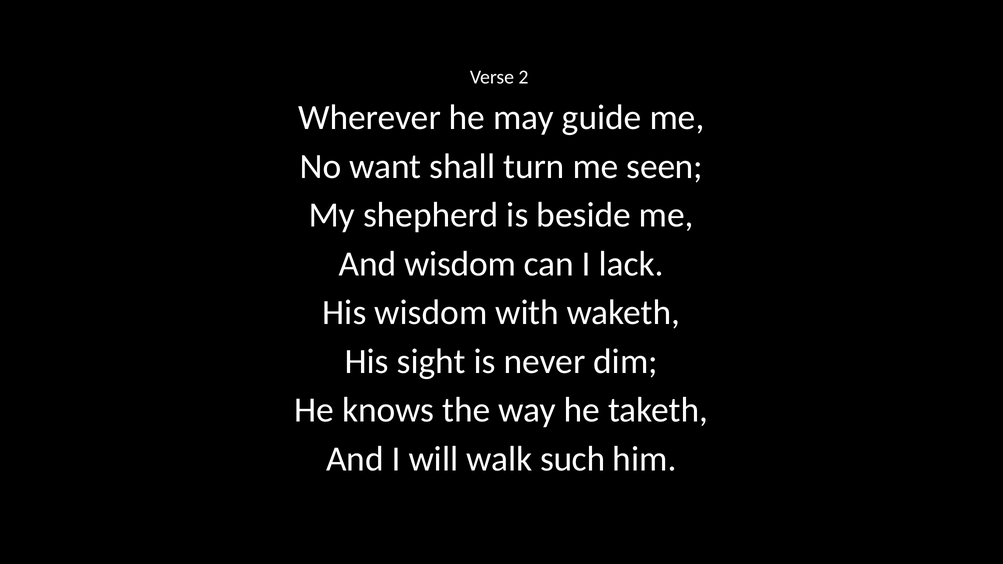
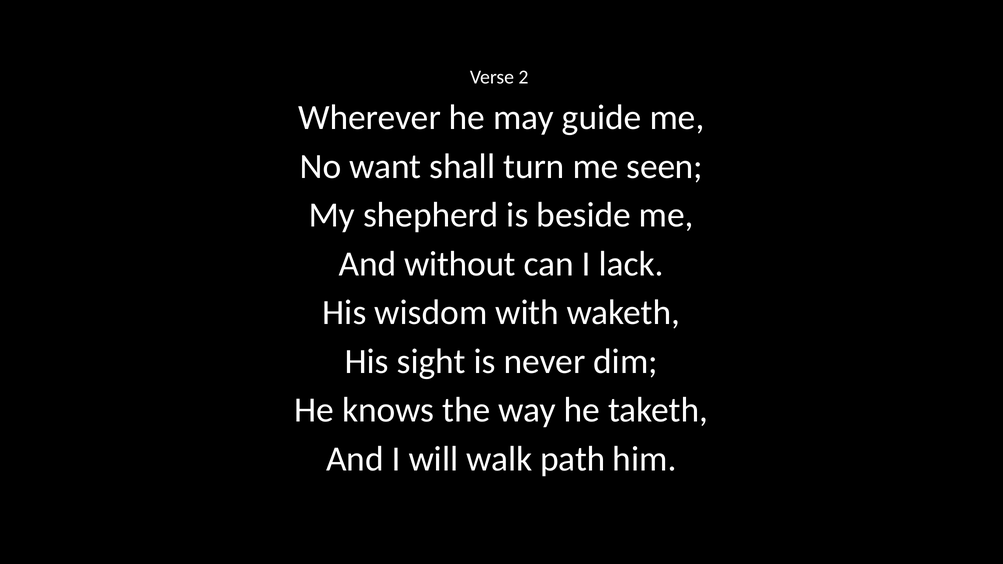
And wisdom: wisdom -> without (460, 264)
such: such -> path (573, 459)
